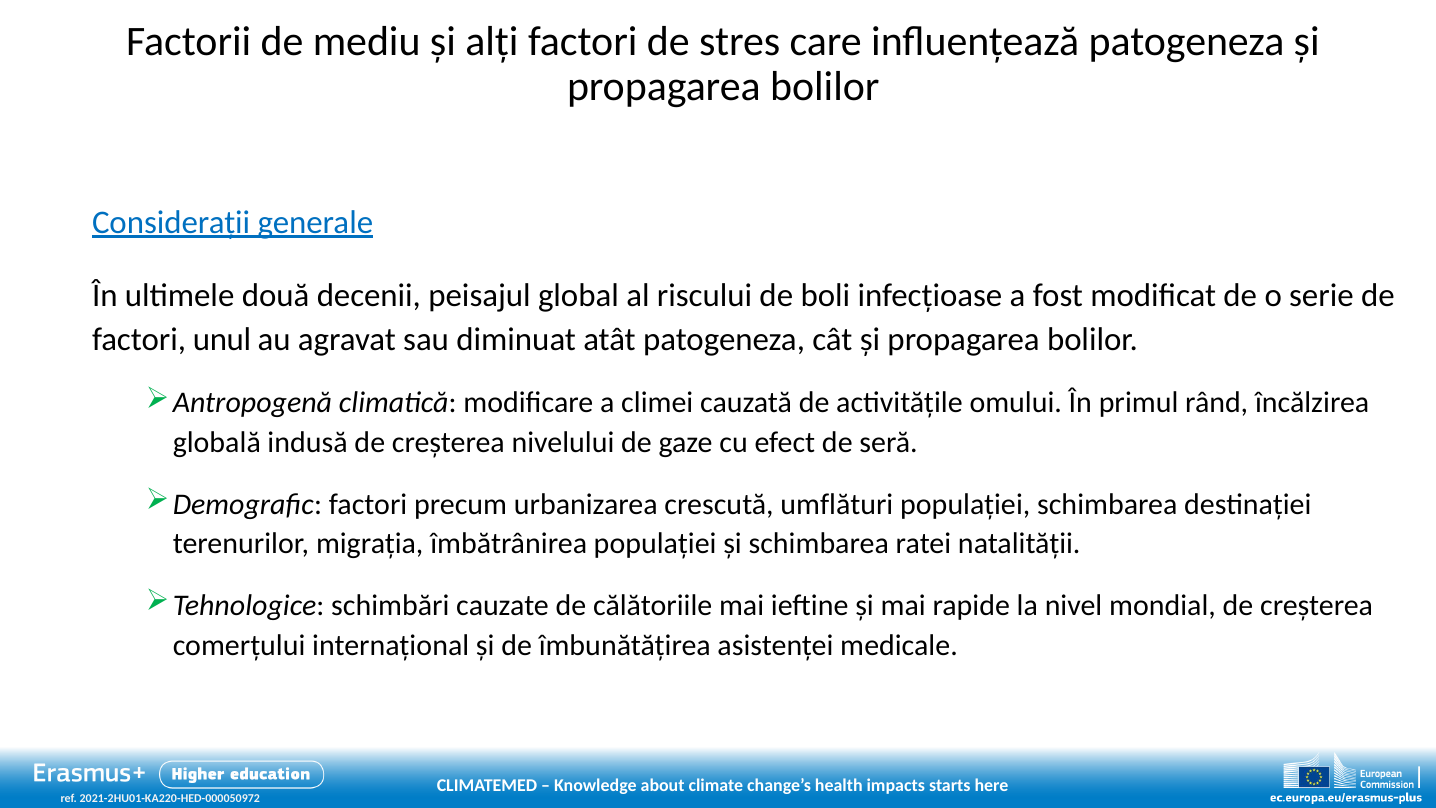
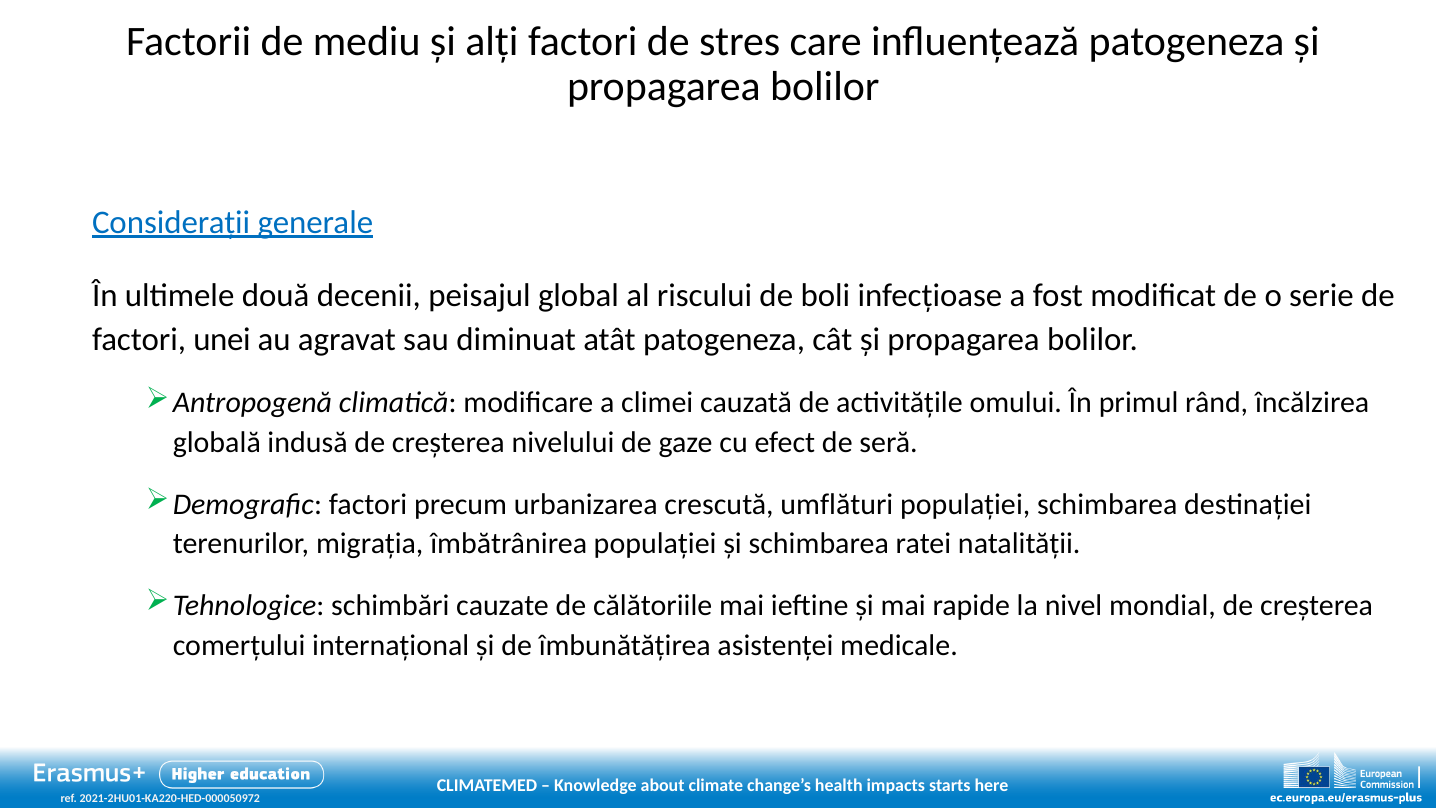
unul: unul -> unei (222, 339)
